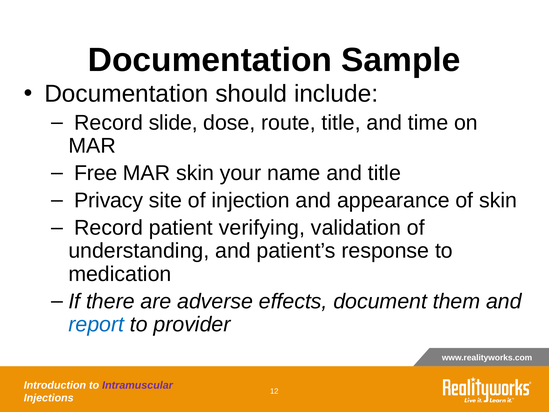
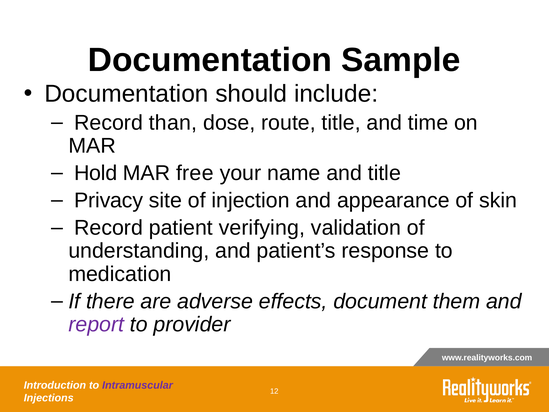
slide: slide -> than (173, 123)
Free: Free -> Hold (96, 173)
MAR skin: skin -> free (195, 173)
report colour: blue -> purple (96, 324)
